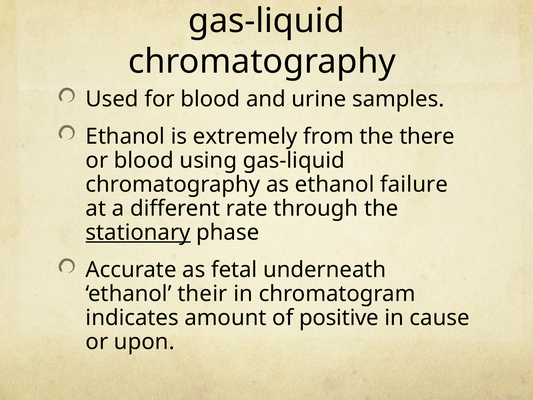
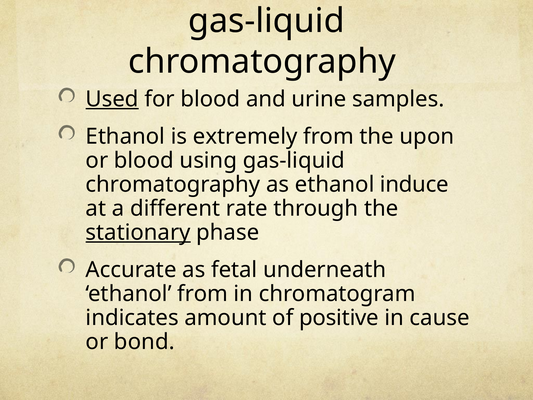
Used underline: none -> present (112, 99)
there: there -> upon (427, 136)
failure: failure -> induce (414, 184)
ethanol their: their -> from (203, 294)
upon: upon -> bond (144, 342)
